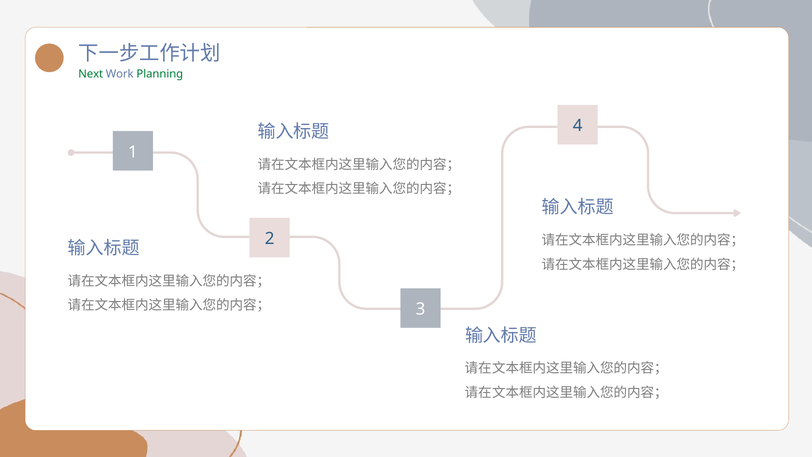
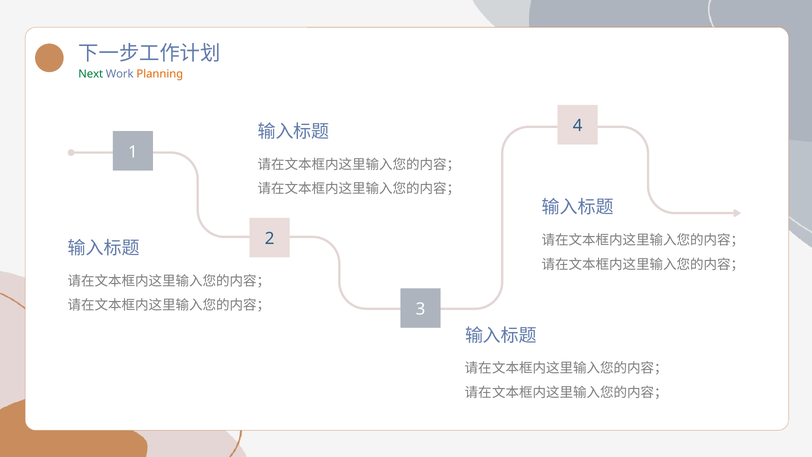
Planning colour: green -> orange (160, 74)
